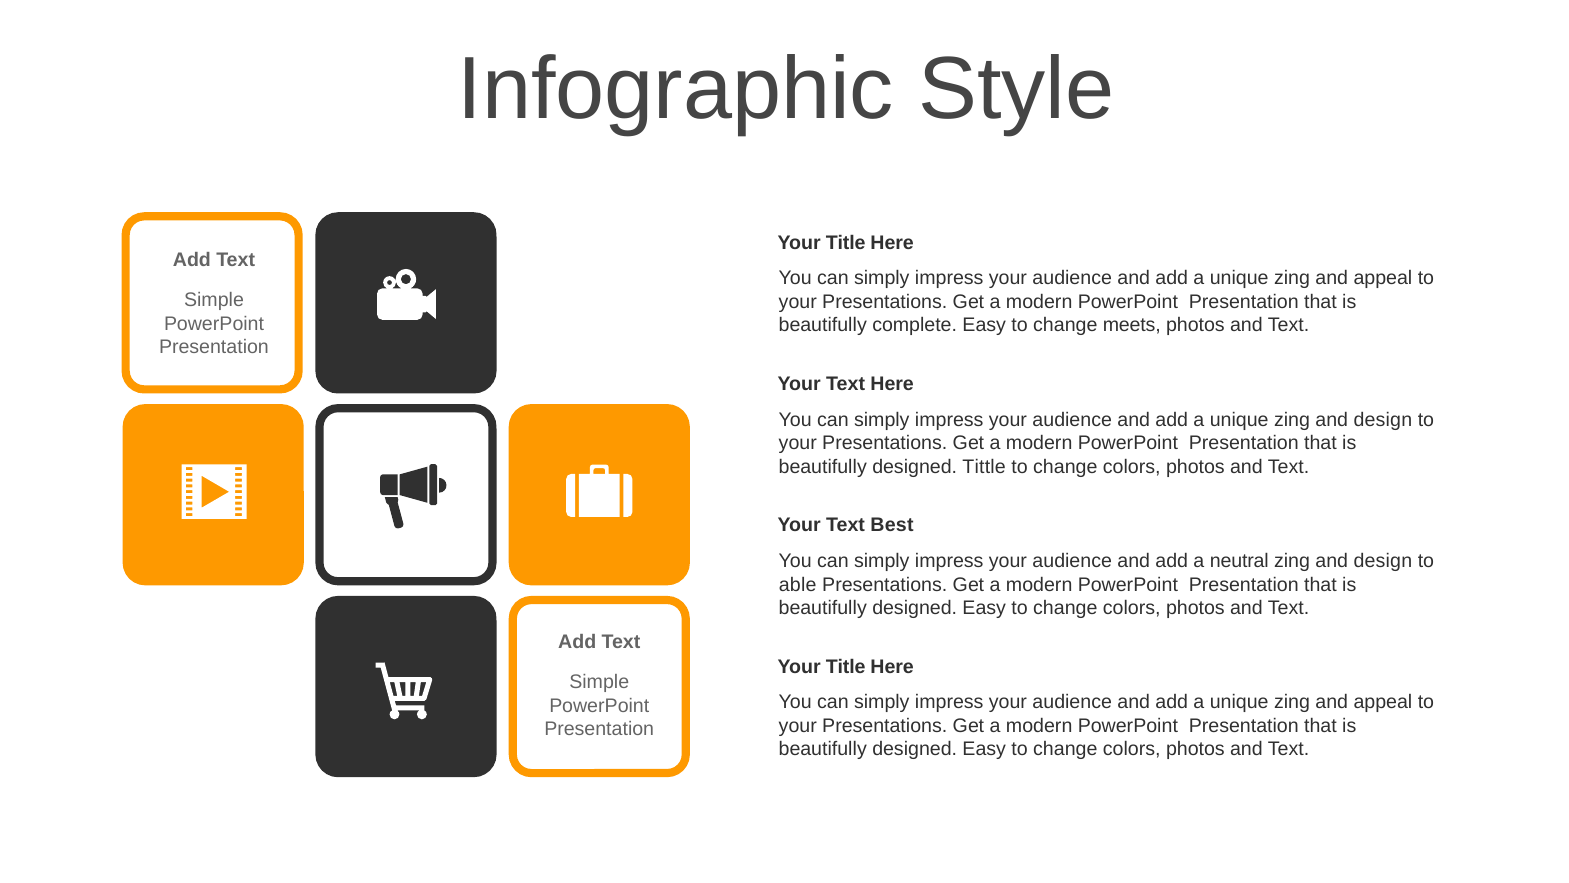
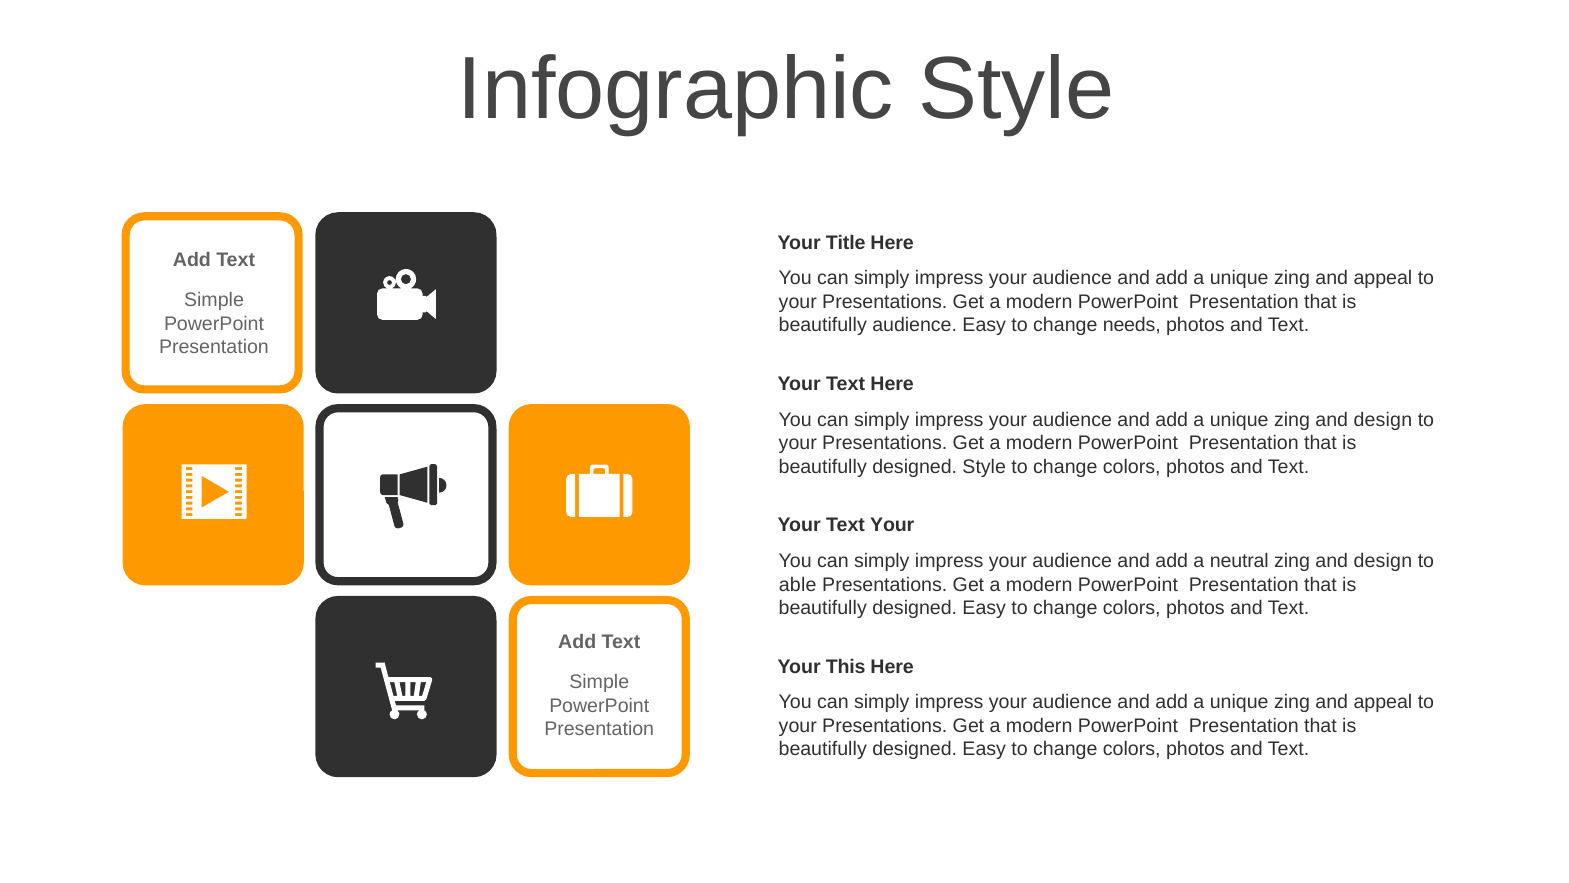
beautifully complete: complete -> audience (915, 325)
meets: meets -> needs (1132, 325)
designed Tittle: Tittle -> Style (984, 467)
Your Text Best: Best -> Your (892, 525)
Title: Title -> This (846, 666)
